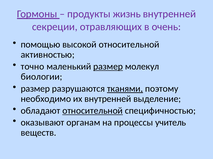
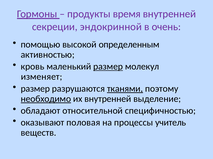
жизнь: жизнь -> время (127, 14)
отравляющих: отравляющих -> эндокринной (111, 27)
высокой относительной: относительной -> определенным (129, 45)
точно: точно -> кровь (33, 67)
биологии: биологии -> изменяет (42, 77)
необходимо underline: none -> present (46, 99)
относительной underline: present -> none (93, 111)
органам: органам -> половая (83, 123)
